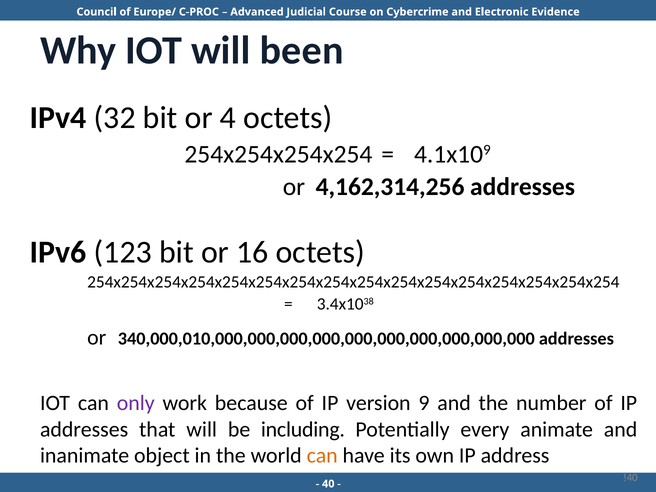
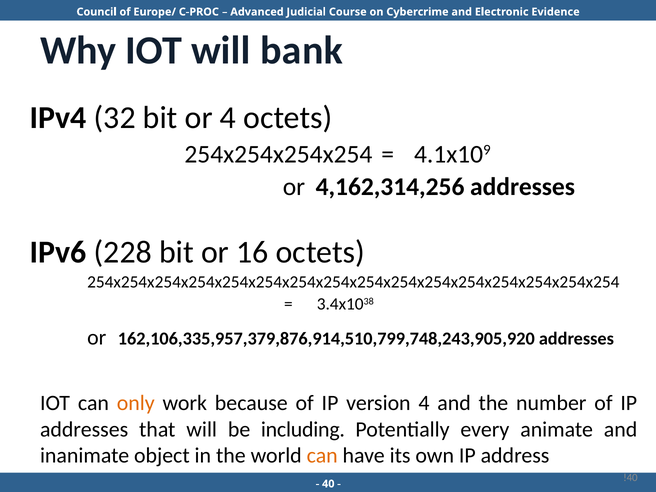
been: been -> bank (302, 51)
123: 123 -> 228 (123, 252)
340,000,010,000,000,000,000,000,000,000,000,000,000: 340,000,010,000,000,000,000,000,000,000,000,000,000 -> 162,106,335,957,379,876,914,510,799,748,243,905,920 (326, 339)
only colour: purple -> orange (136, 403)
version 9: 9 -> 4 (424, 403)
